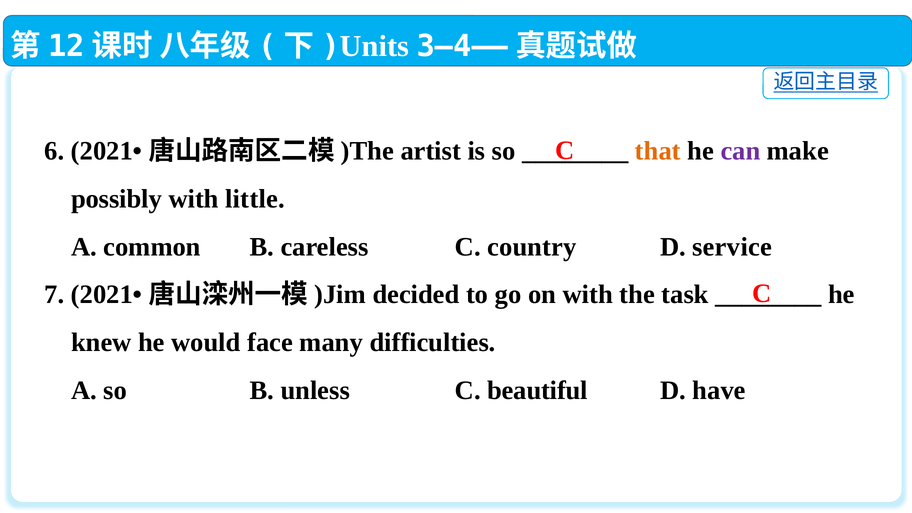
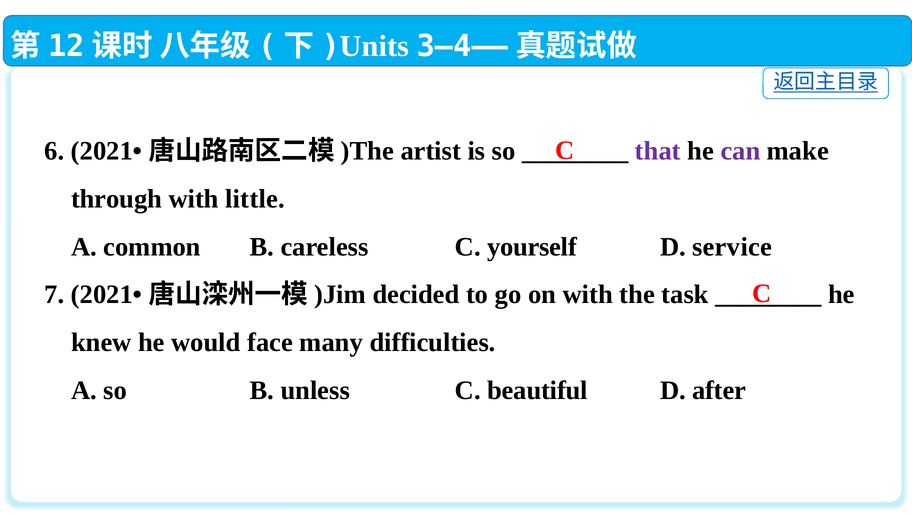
that colour: orange -> purple (658, 151)
possibly: possibly -> through (117, 199)
country: country -> yourself (532, 247)
have: have -> after (719, 390)
